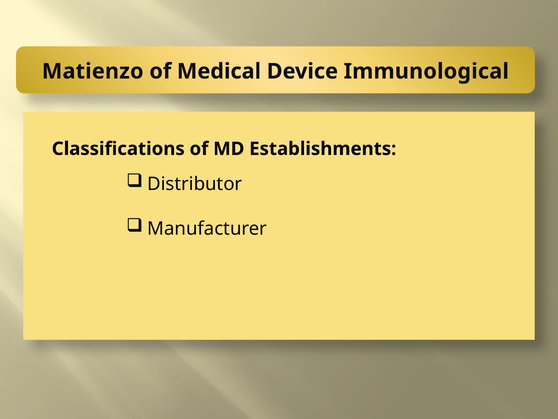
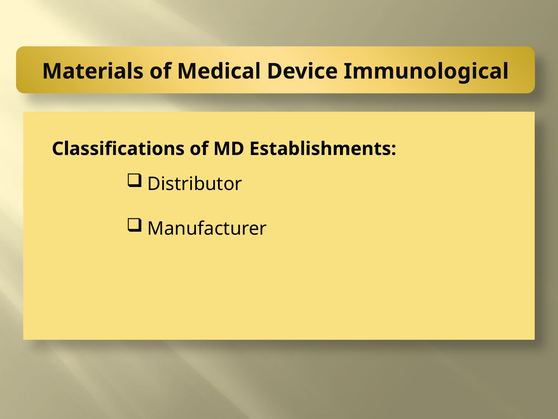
Matienzo: Matienzo -> Materials (93, 71)
